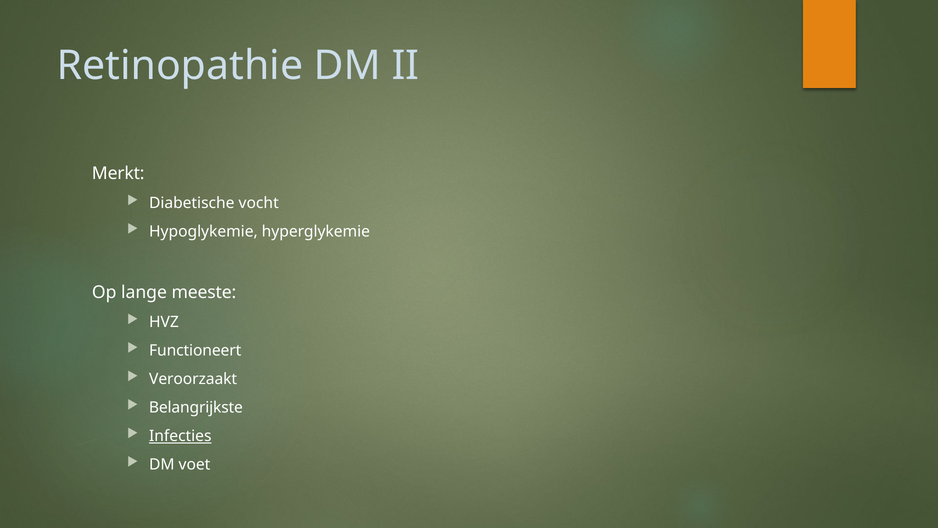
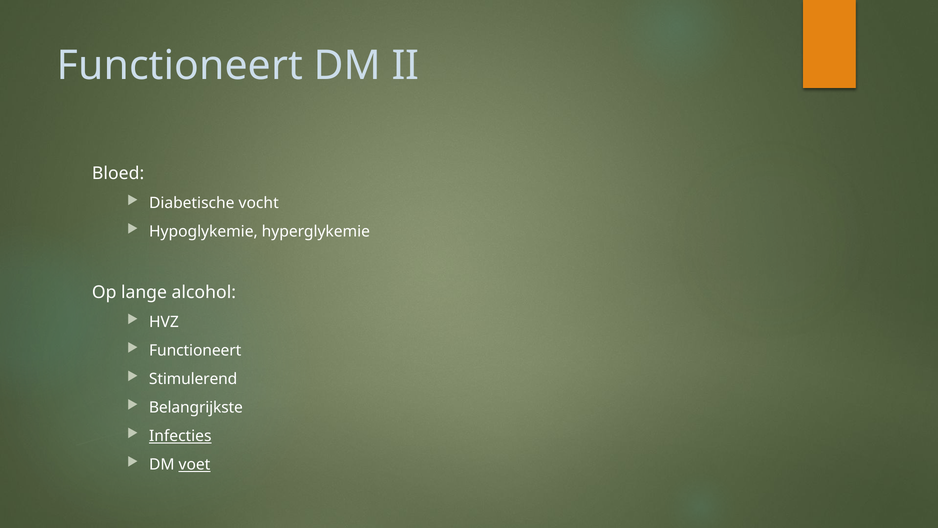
Retinopathie: Retinopathie -> Functioneert (180, 66)
Merkt: Merkt -> Bloed (118, 173)
meeste: meeste -> alcohol (204, 292)
Veroorzaakt: Veroorzaakt -> Stimulerend (193, 379)
voet underline: none -> present (194, 464)
